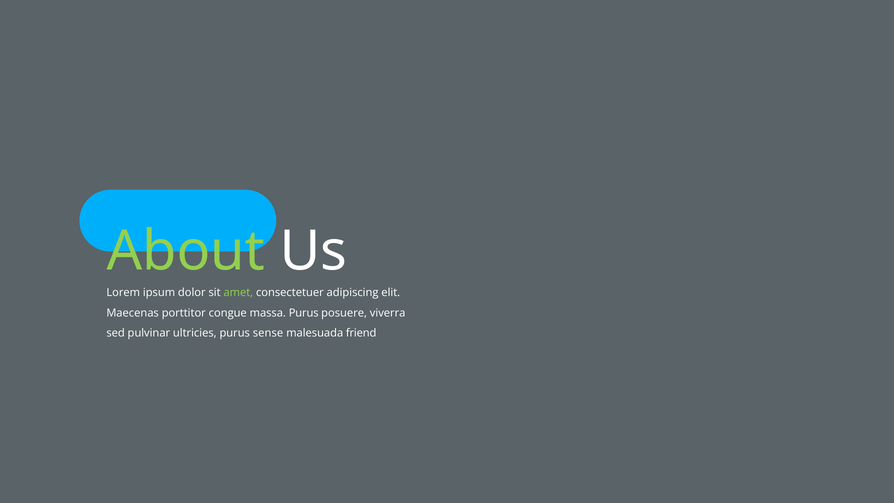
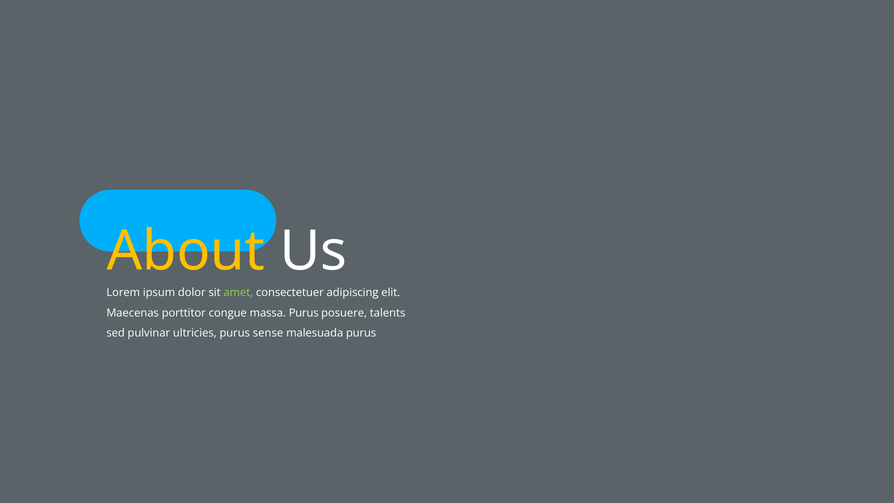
About colour: light green -> yellow (186, 251)
viverra: viverra -> talents (388, 313)
malesuada friend: friend -> purus (361, 333)
